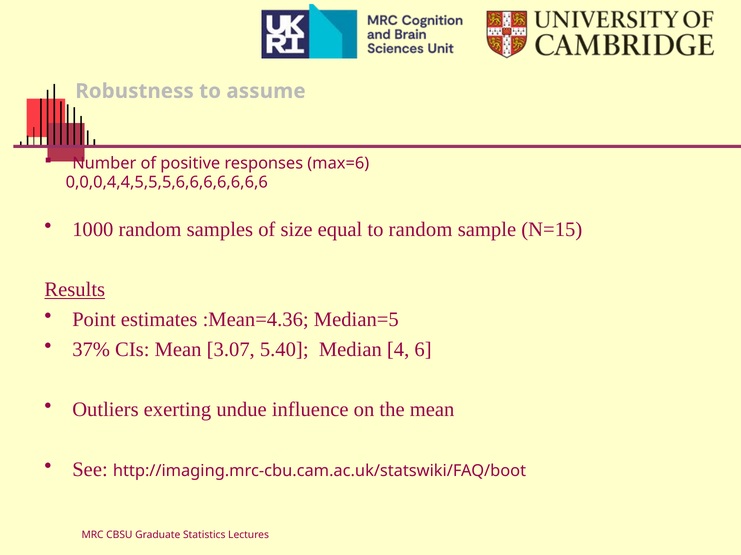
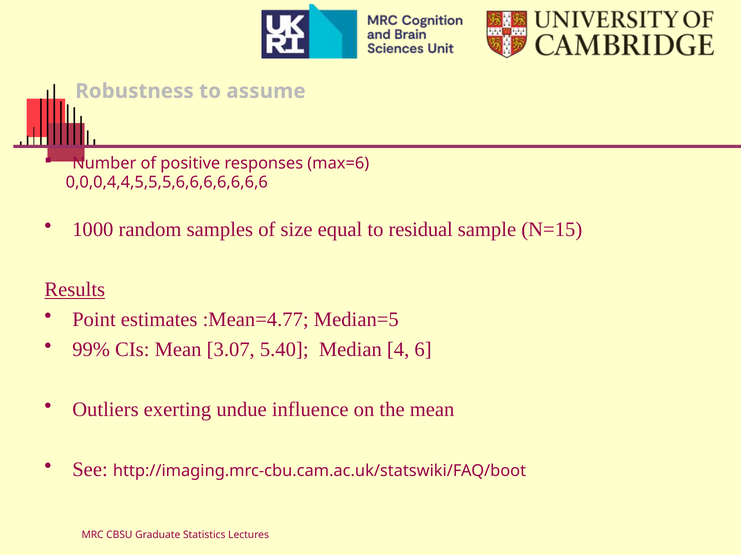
to random: random -> residual (421, 230)
:Mean=4.36: :Mean=4.36 -> :Mean=4.77 (256, 320)
37%: 37% -> 99% (91, 350)
